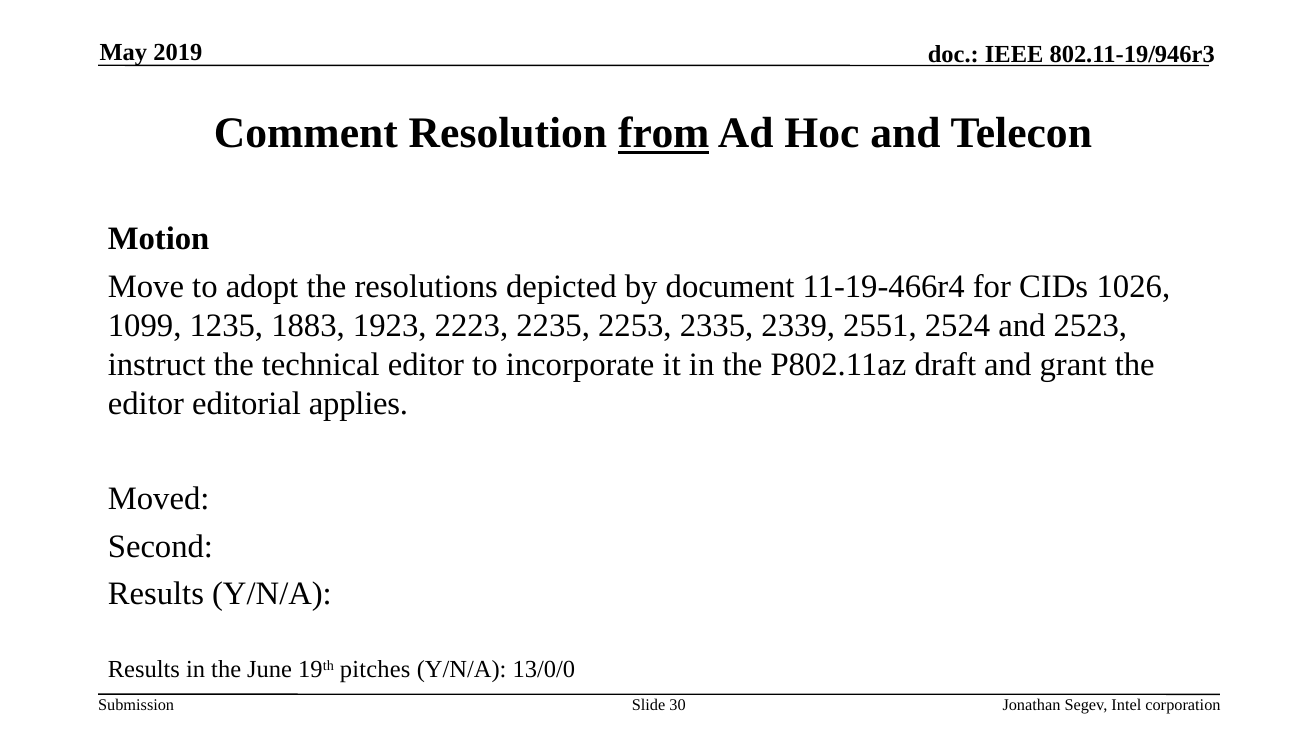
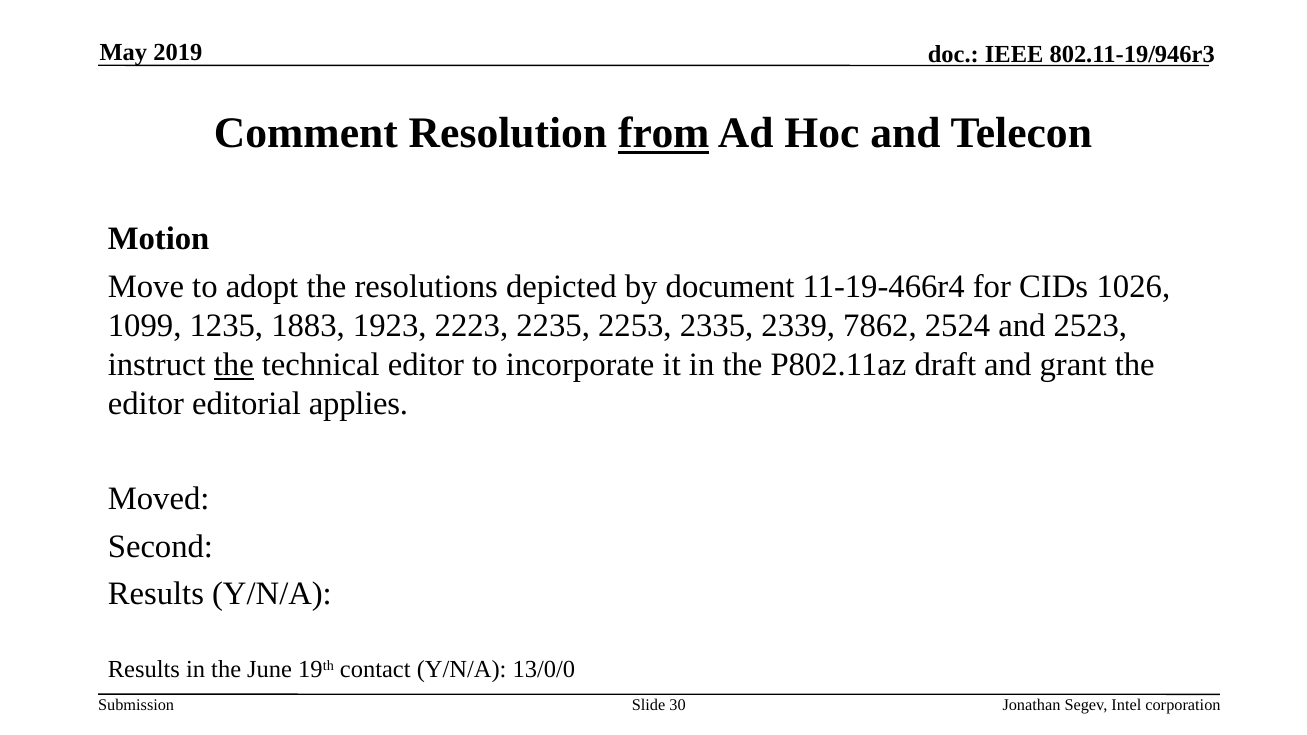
2551: 2551 -> 7862 (880, 326)
the underline: none -> present (234, 365)
pitches: pitches -> contact (375, 670)
